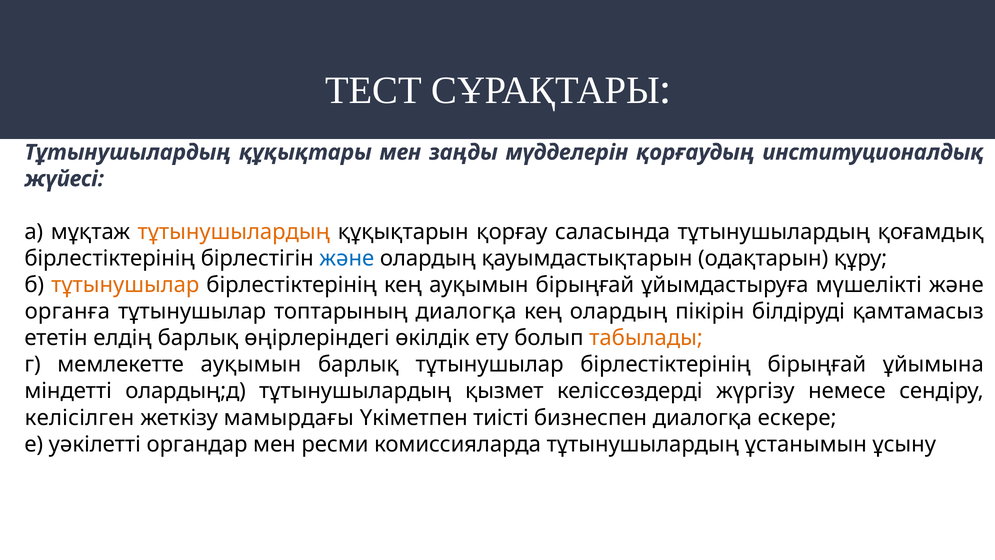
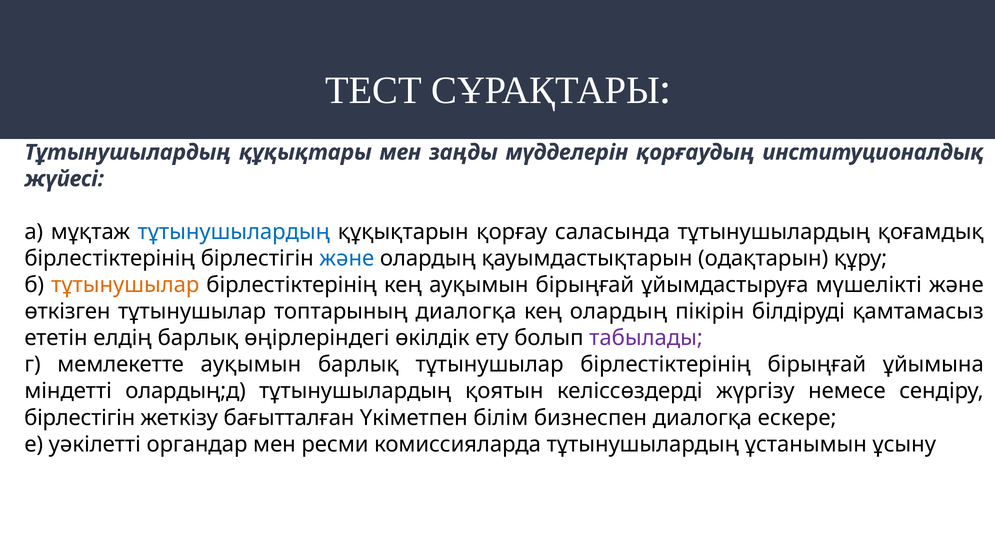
тұтынушылардың colour: orange -> blue (234, 232)
органға: органға -> өткізген (67, 311)
табылады colour: orange -> purple (646, 338)
қызмет: қызмет -> қоятын (504, 391)
келісілген: келісілген -> бірлестігін (80, 418)
мамырдағы: мамырдағы -> бағытталған (289, 418)
тиісті: тиісті -> білім (501, 418)
